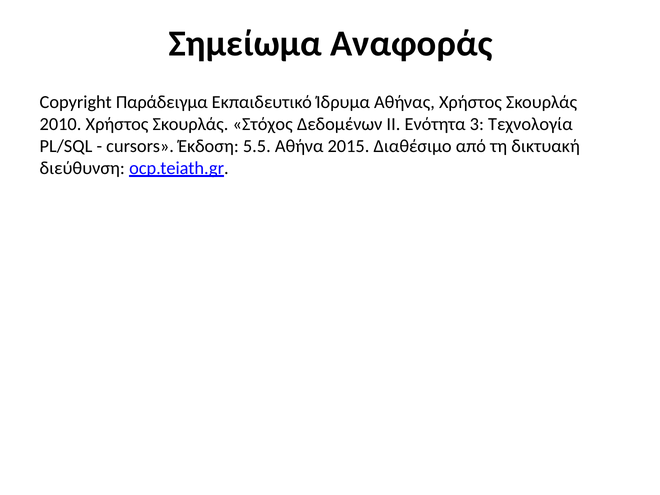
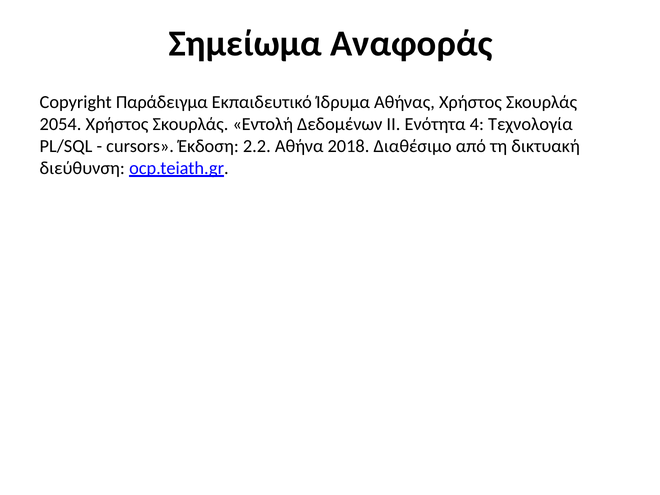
2010: 2010 -> 2054 (60, 124)
Στόχος: Στόχος -> Εντολή (263, 124)
3: 3 -> 4 (477, 124)
5.5: 5.5 -> 2.2 (257, 146)
2015: 2015 -> 2018 (348, 146)
